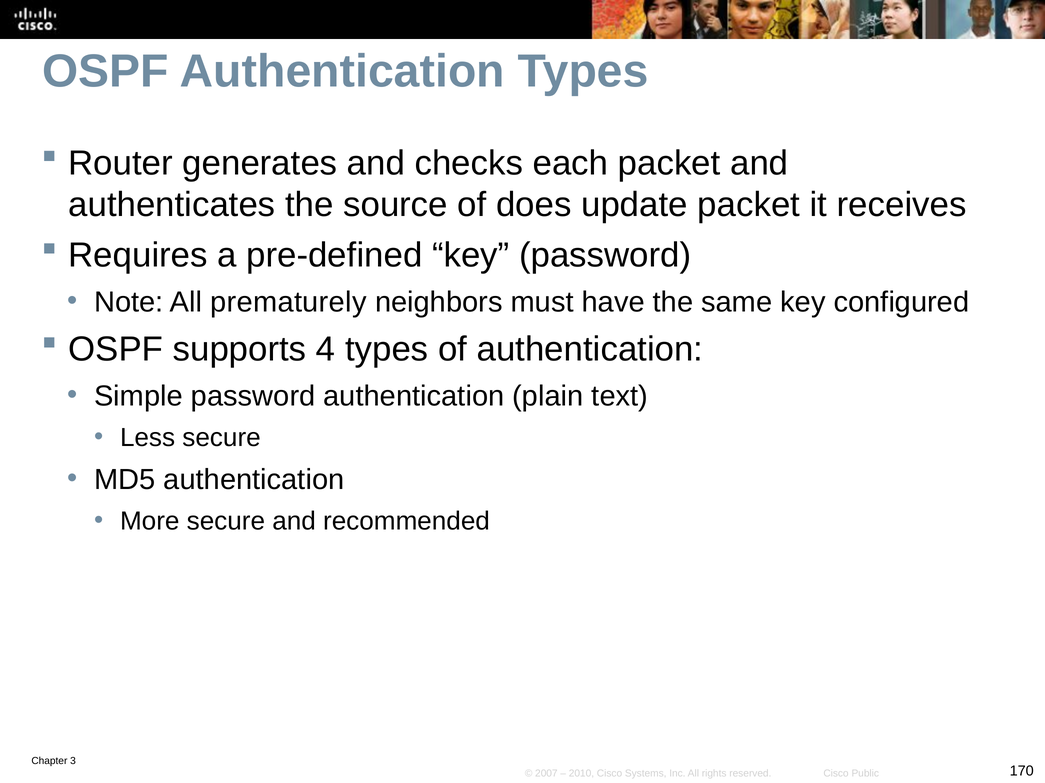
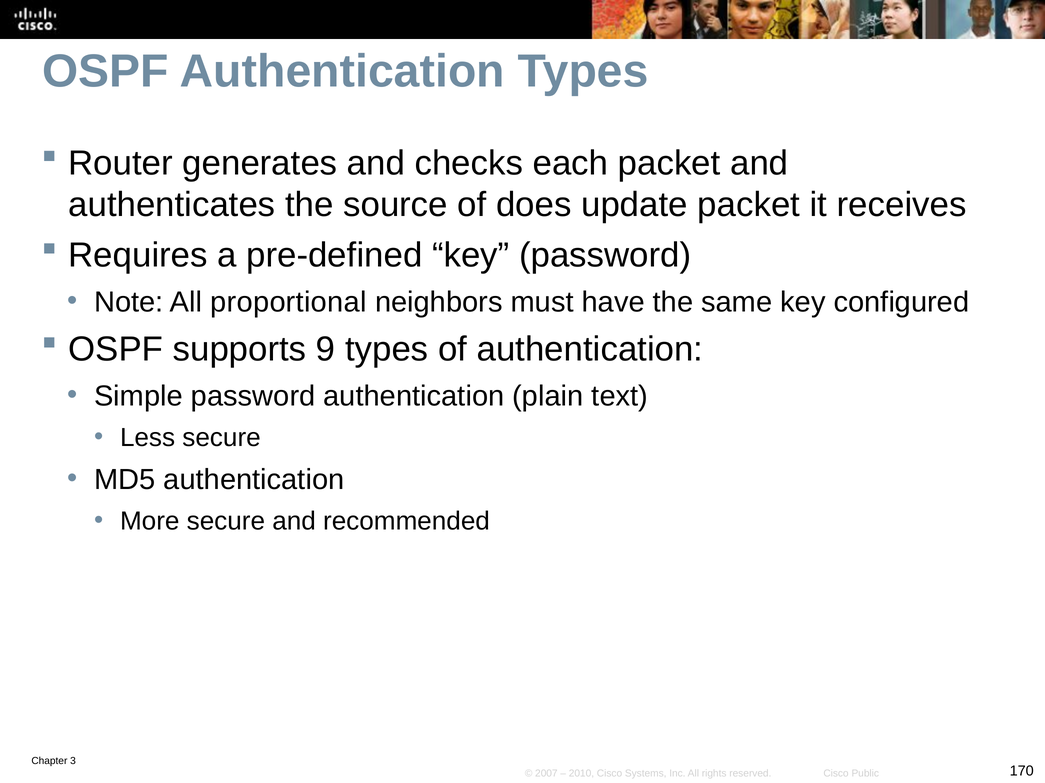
prematurely: prematurely -> proportional (288, 302)
4: 4 -> 9 (326, 350)
